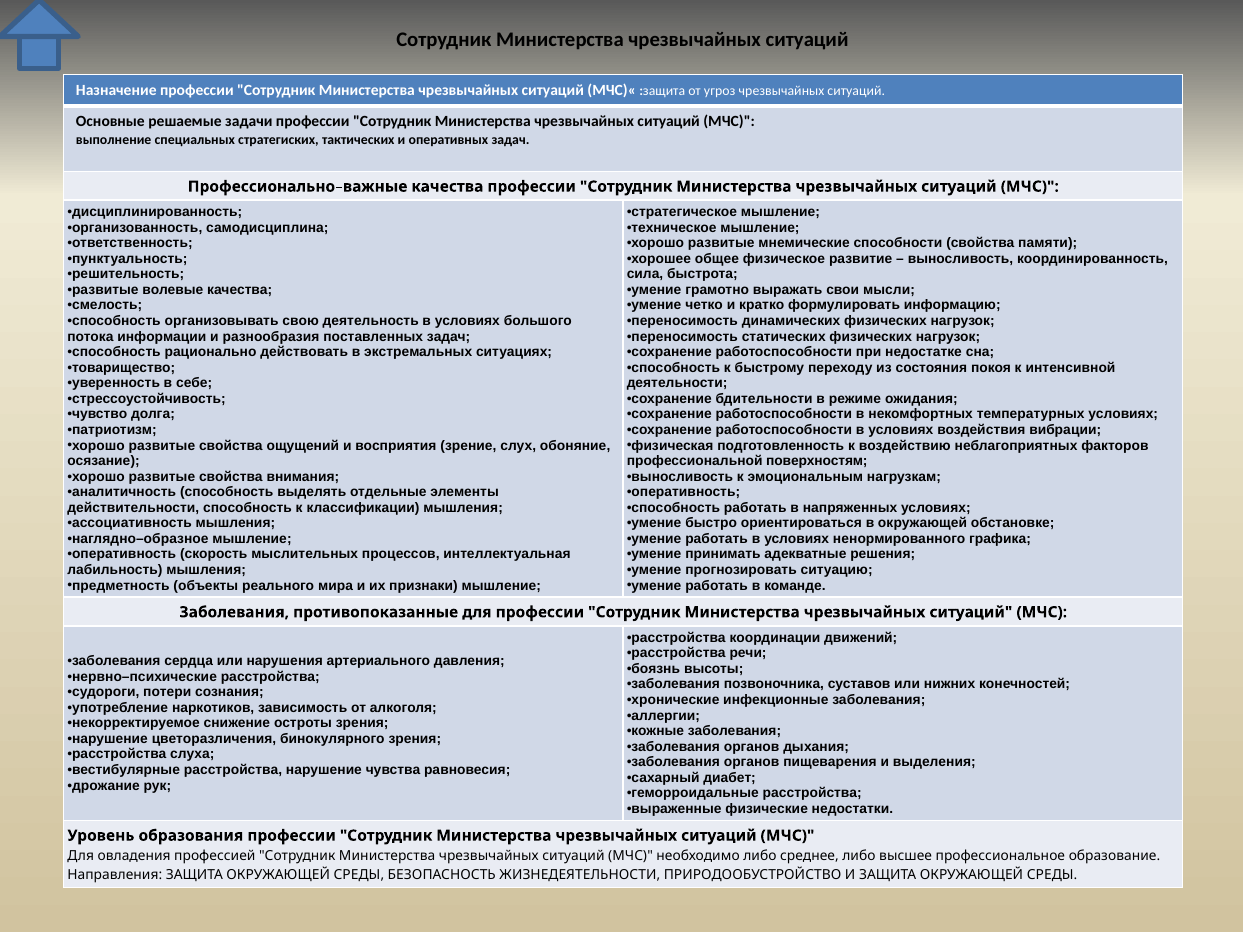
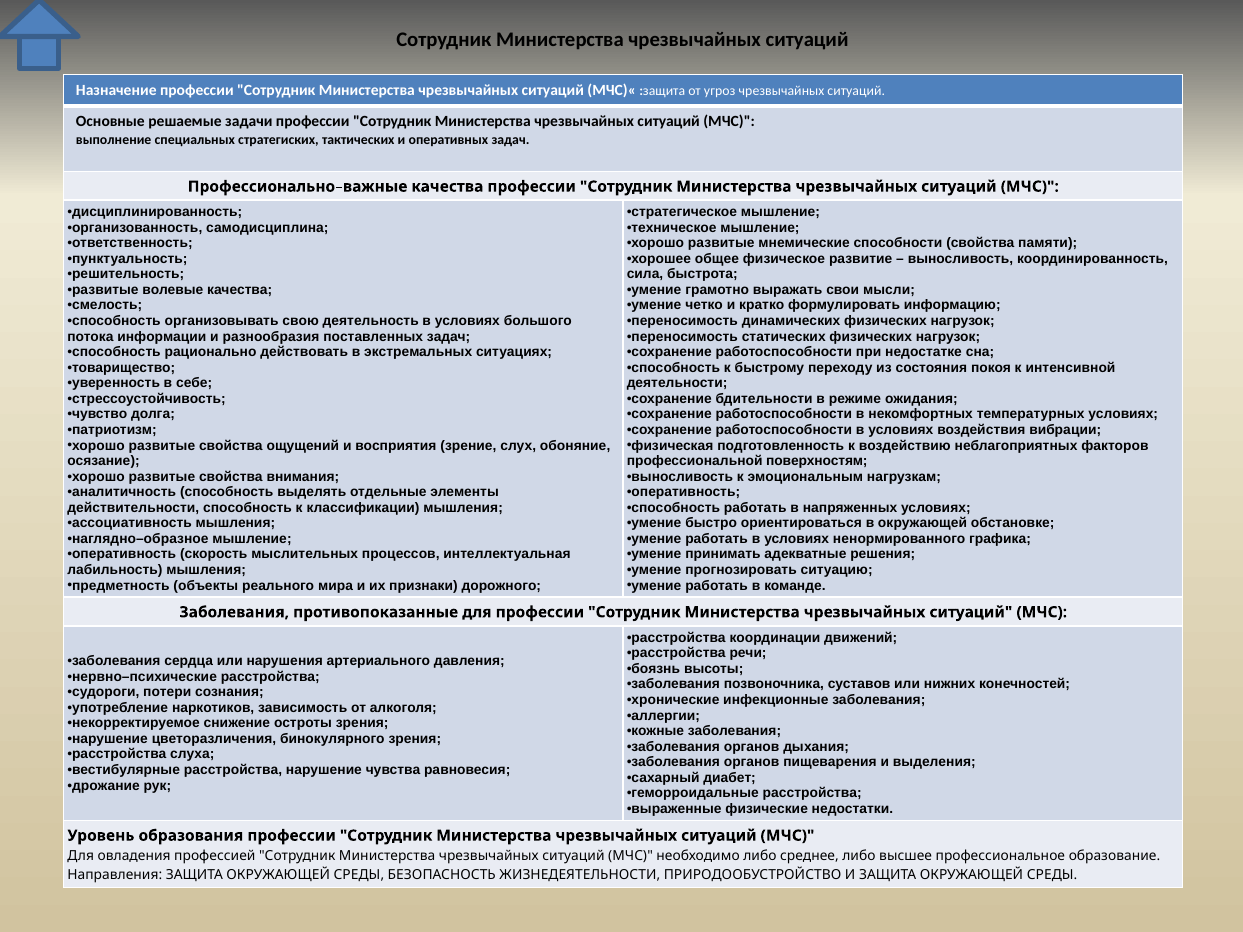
признаки мышление: мышление -> дорожного (501, 586)
